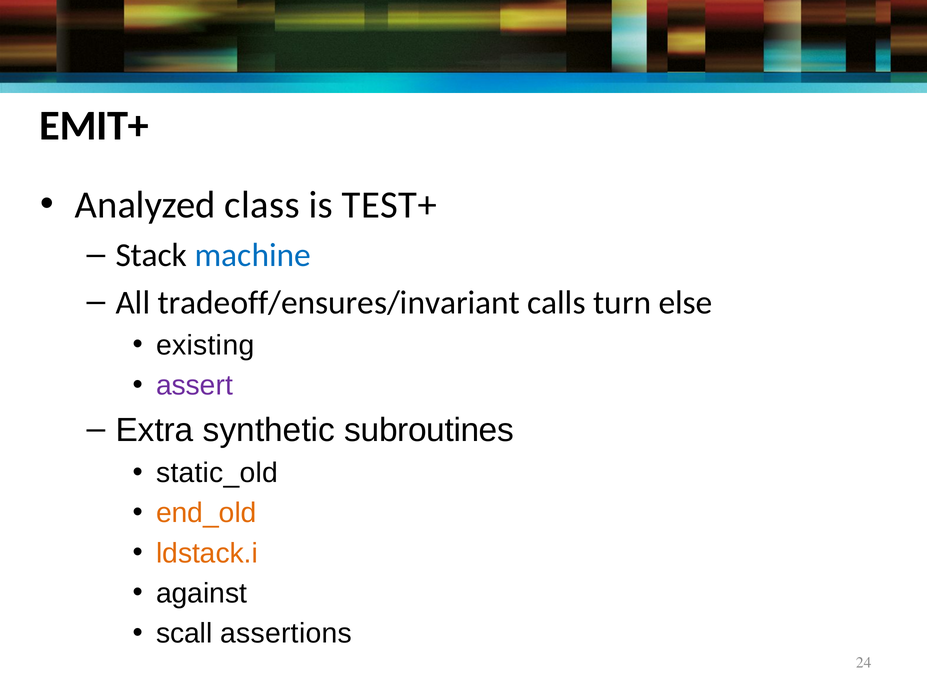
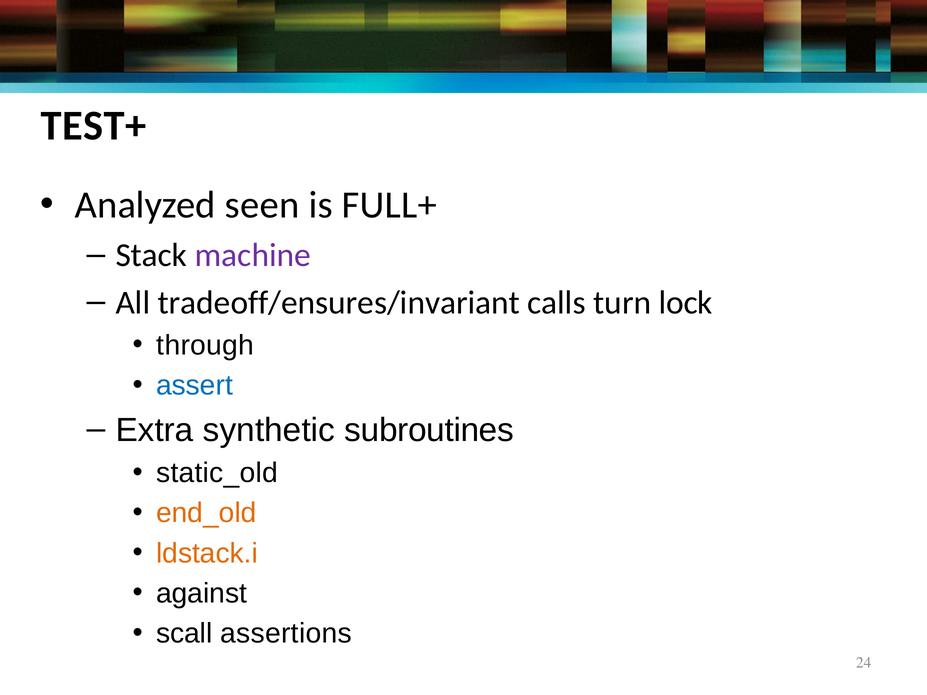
EMIT+: EMIT+ -> TEST+ (94, 126)
class: class -> seen (262, 205)
TEST+: TEST+ -> FULL+ (389, 205)
machine colour: blue -> purple (253, 255)
else: else -> lock (686, 303)
existing: existing -> through (205, 346)
assert colour: purple -> blue (194, 386)
